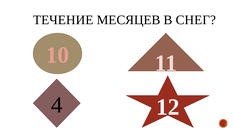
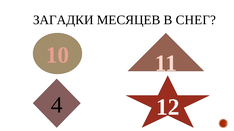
ТЕЧЕНИЕ: ТЕЧЕНИЕ -> ЗАГАДКИ (63, 20)
